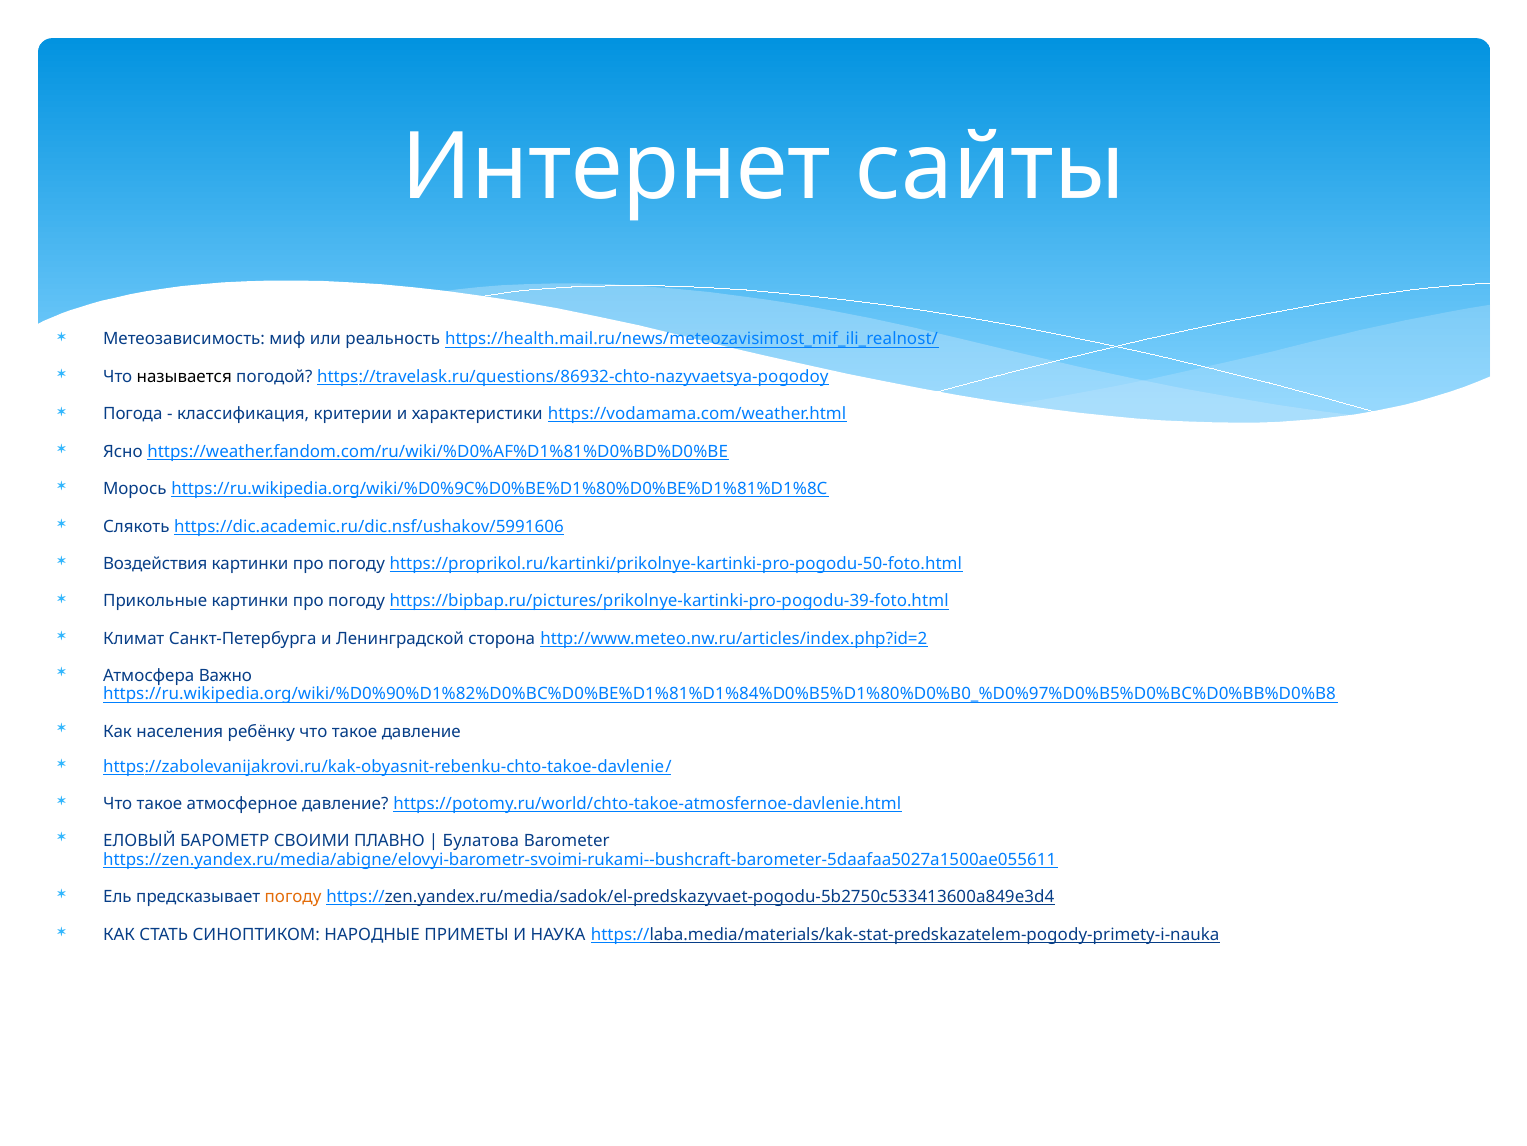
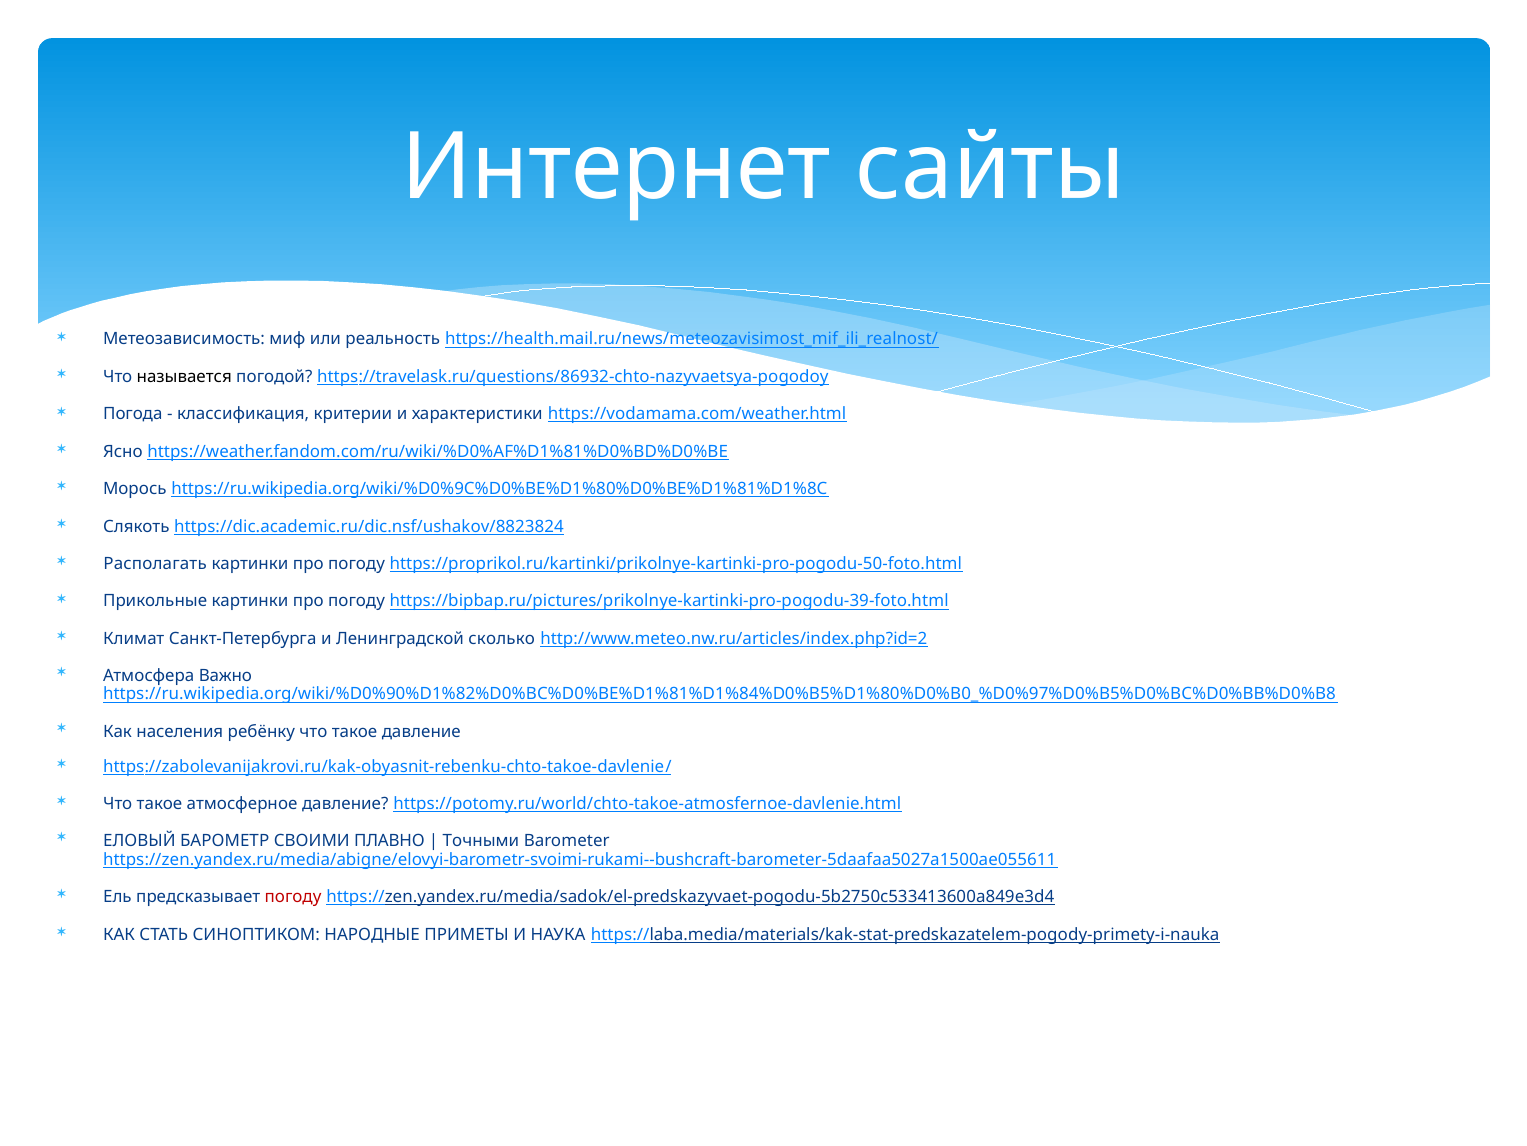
https://dic.academic.ru/dic.nsf/ushakov/5991606: https://dic.academic.ru/dic.nsf/ushakov/5991606 -> https://dic.academic.ru/dic.nsf/ushakov/8823824 (369, 526)
Воздействия: Воздействия -> Располагать (155, 563)
сторона: сторона -> сколько (502, 638)
Булатова: Булатова -> Точными (481, 841)
погоду colour: orange -> red (293, 896)
